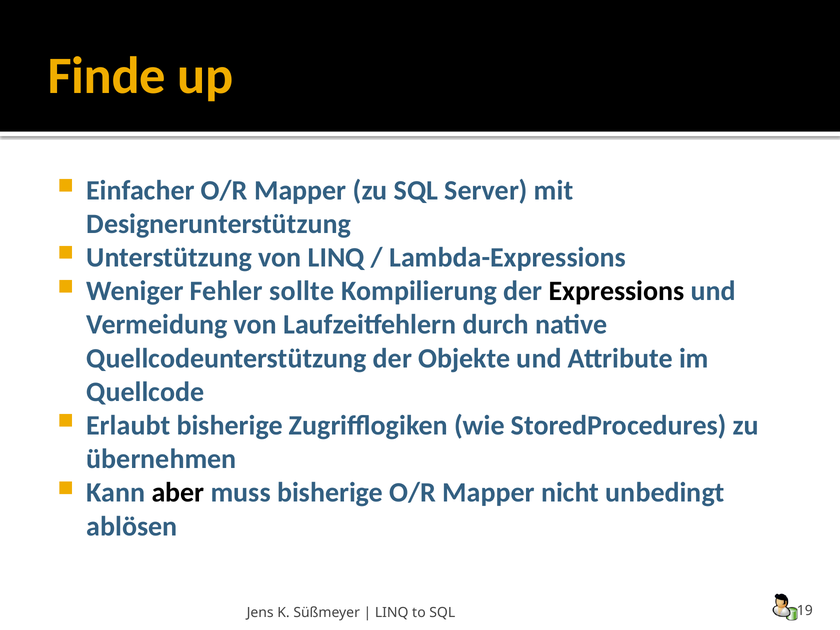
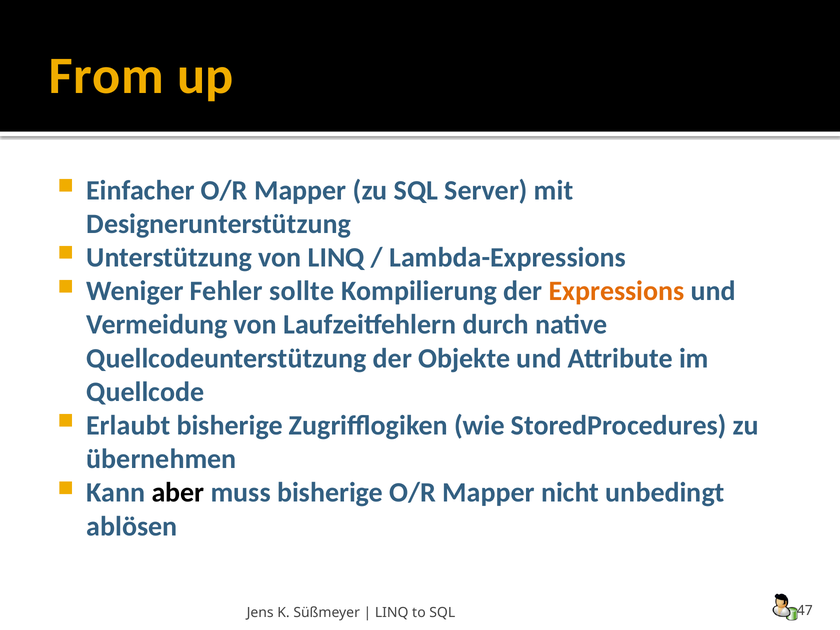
Finde: Finde -> From (106, 76)
Expressions colour: black -> orange (617, 291)
19: 19 -> 47 (805, 611)
